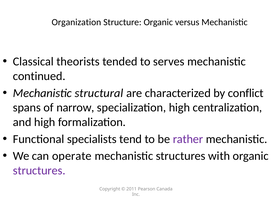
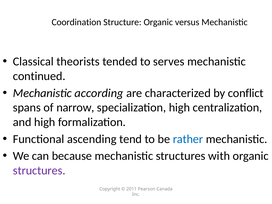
Organization: Organization -> Coordination (76, 22)
structural: structural -> according (99, 93)
specialists: specialists -> ascending (92, 139)
rather colour: purple -> blue (188, 139)
operate: operate -> because (72, 156)
